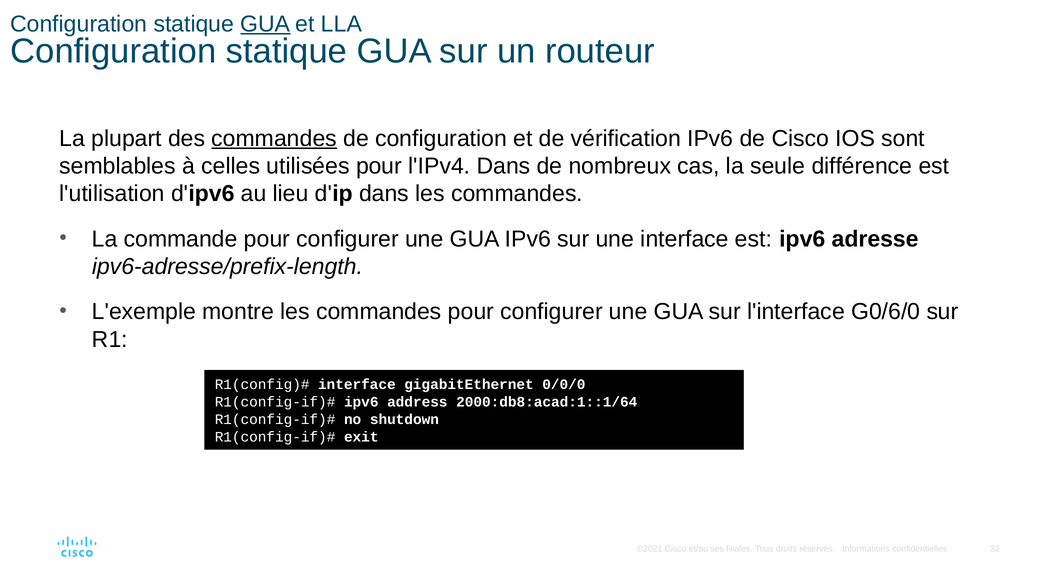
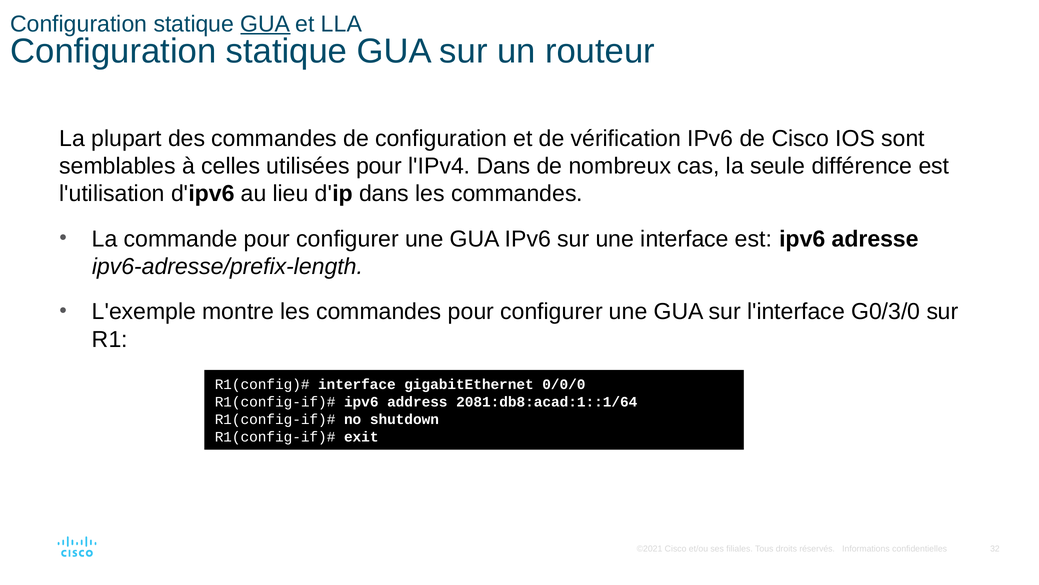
commandes underline: present -> none (274, 138)
G0/6/0: G0/6/0 -> G0/3/0 (886, 311)
2000:db8:acad:1::1/64: 2000:db8:acad:1::1/64 -> 2081:db8:acad:1::1/64 (547, 402)
